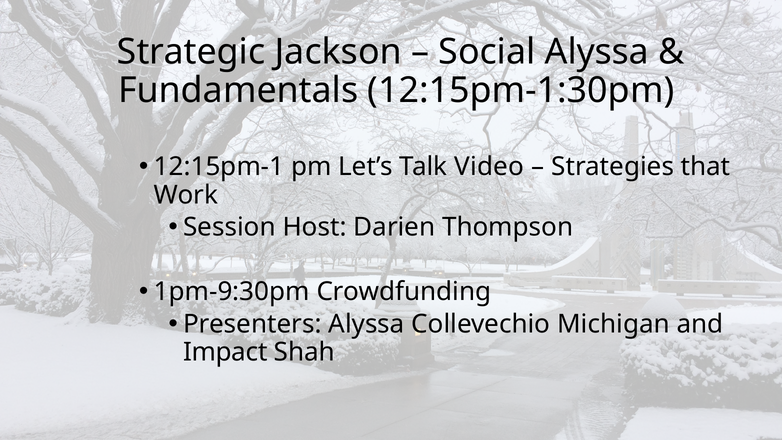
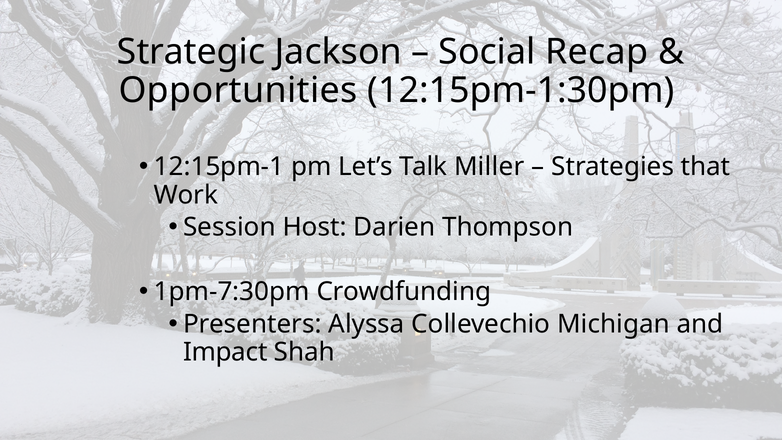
Social Alyssa: Alyssa -> Recap (597, 52)
Fundamentals: Fundamentals -> Opportunities (238, 90)
Video: Video -> Miller (489, 167)
1pm-9:30pm: 1pm-9:30pm -> 1pm-7:30pm (232, 292)
